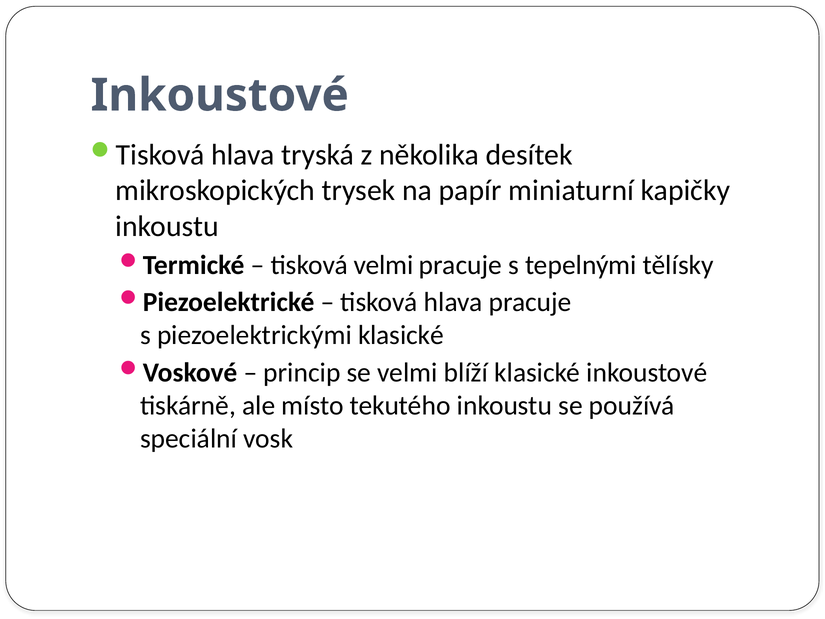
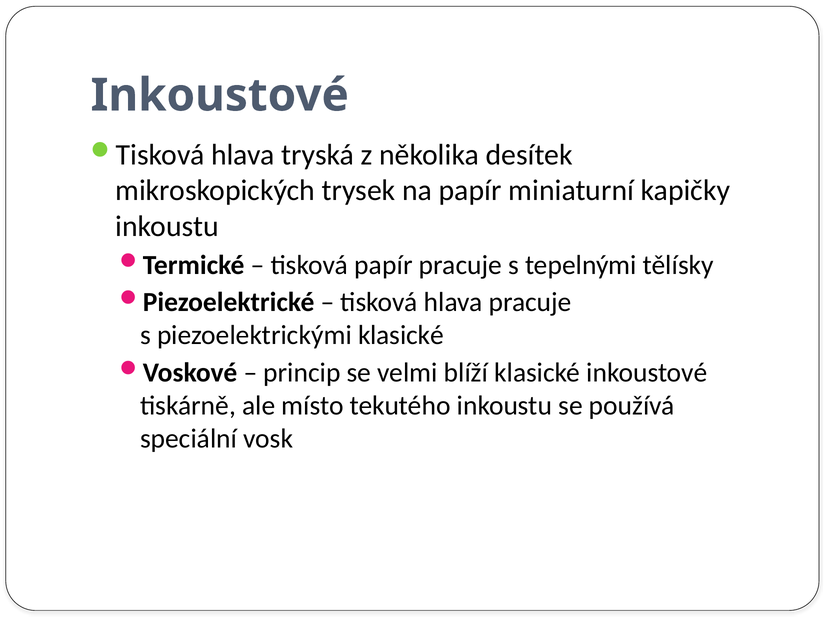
tisková velmi: velmi -> papír (383, 265)
